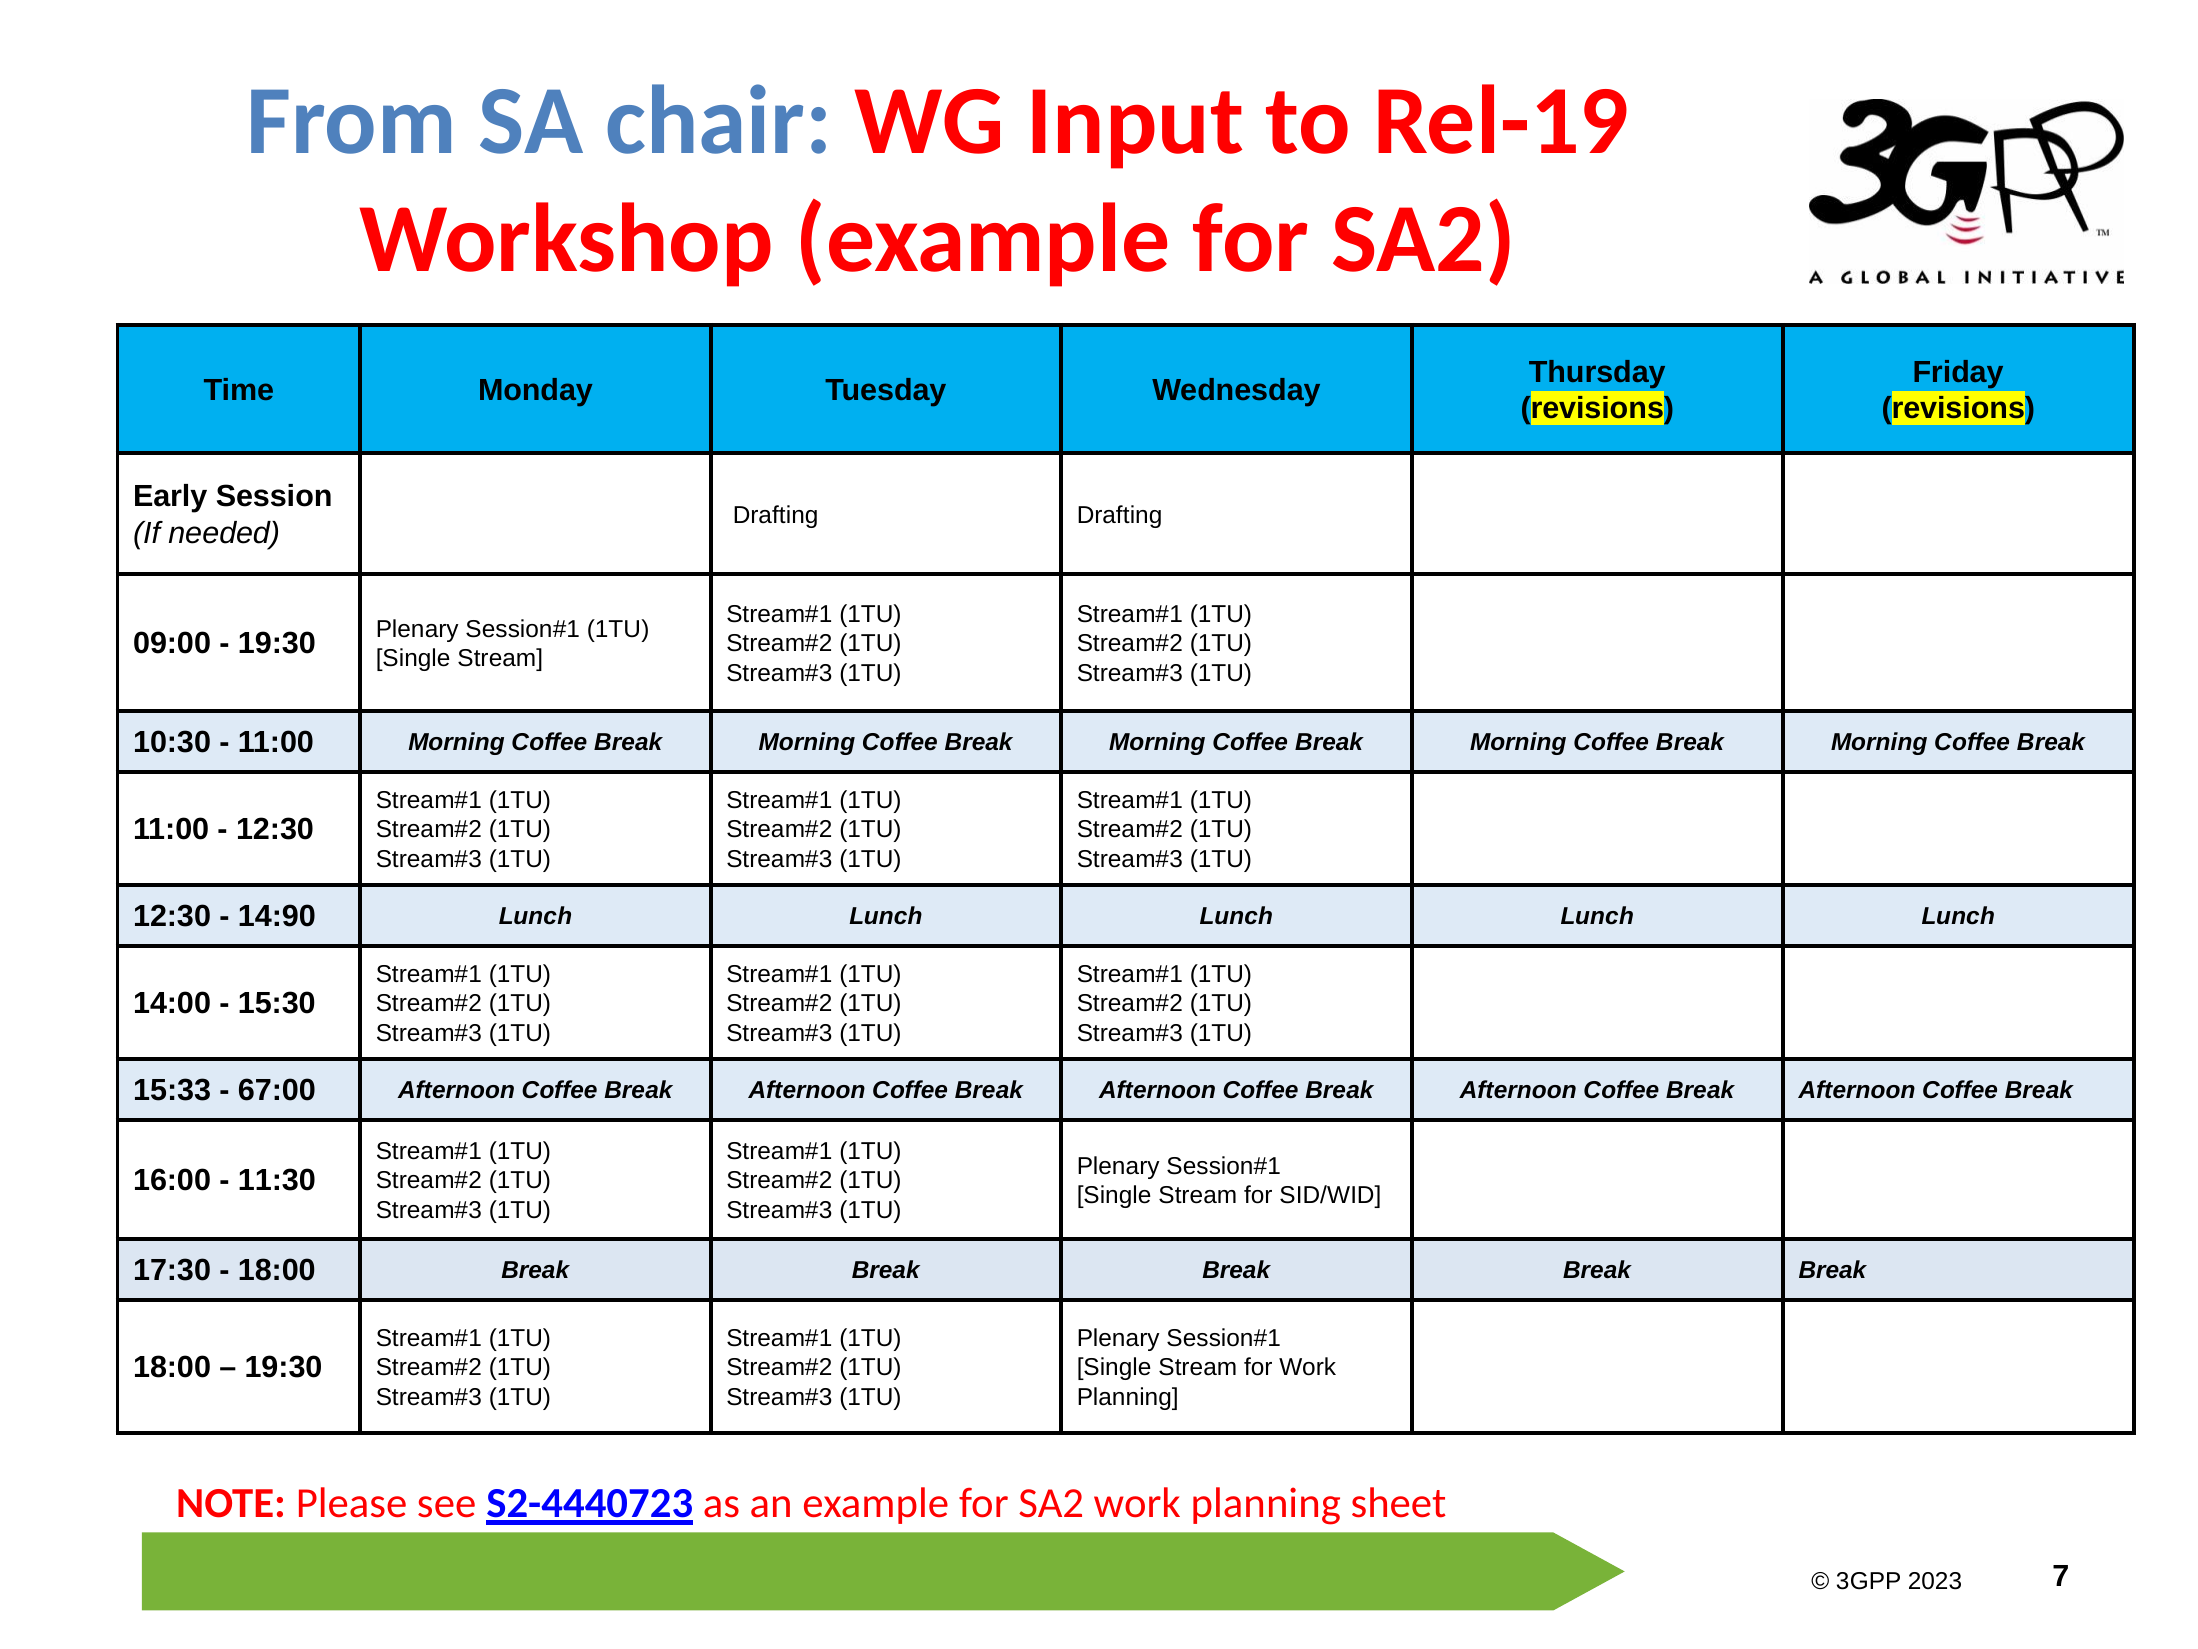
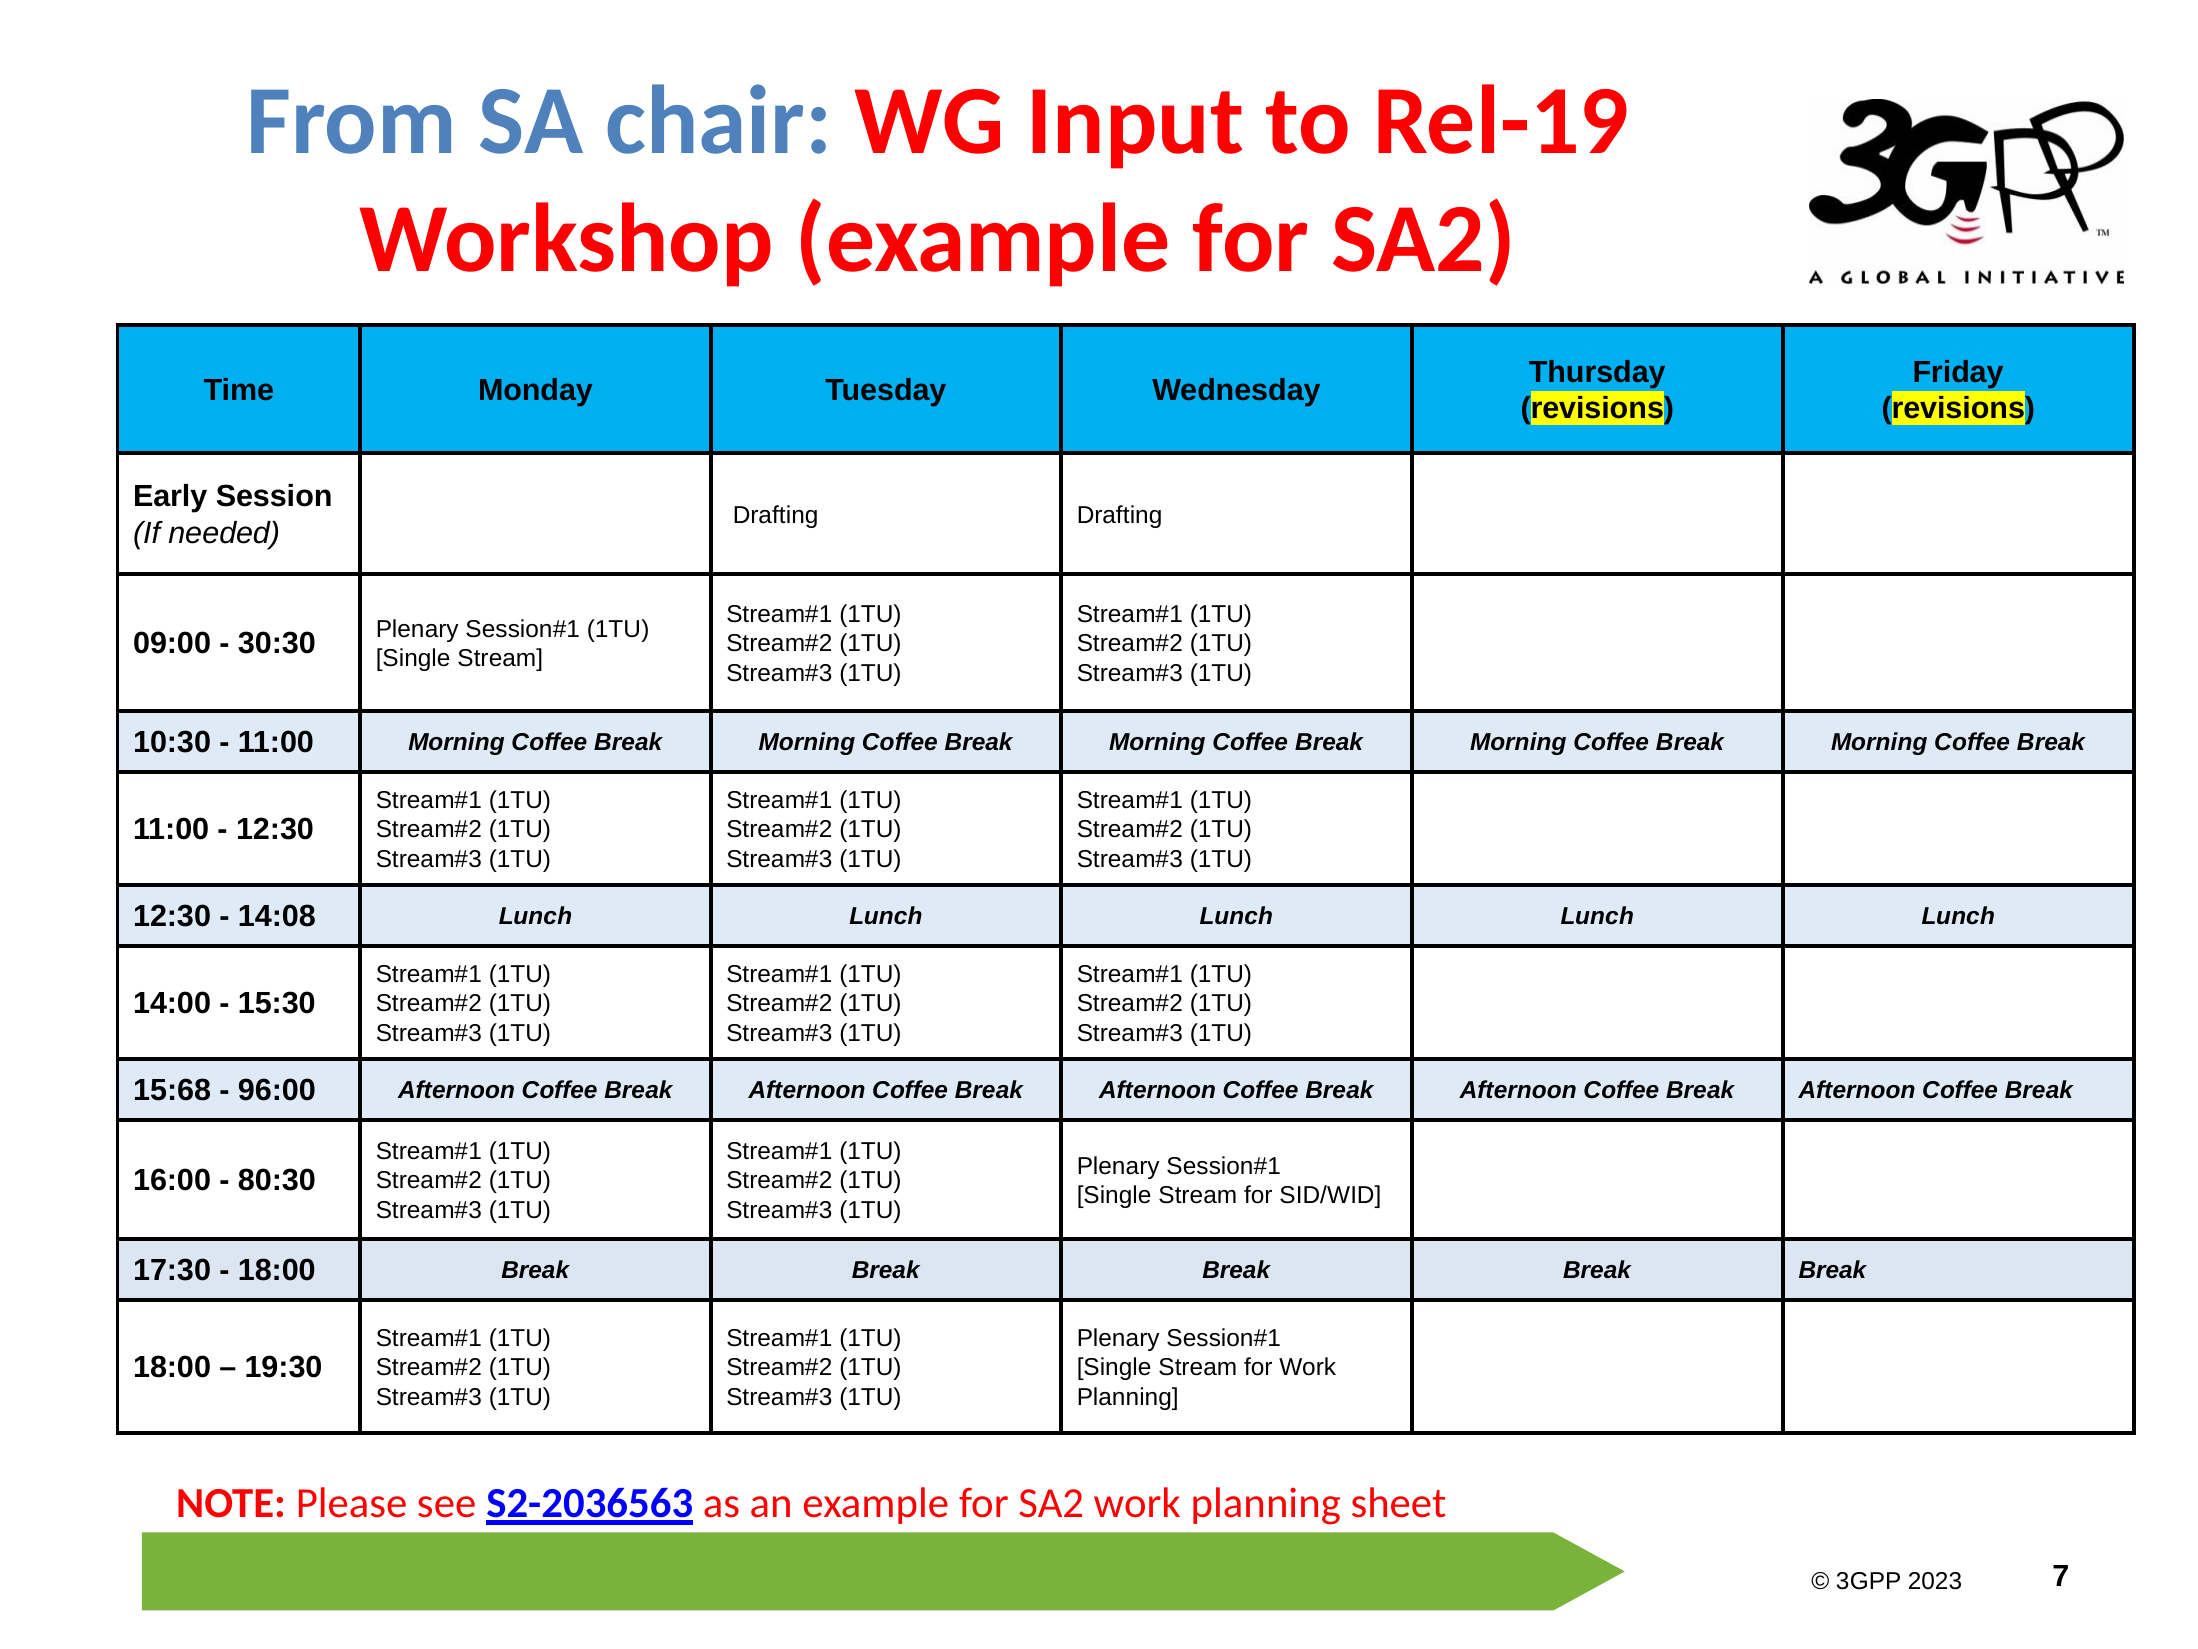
19:30: 19:30 -> 30:30 (277, 644)
14:90: 14:90 -> 14:08 (277, 916)
15:33: 15:33 -> 15:68 (172, 1090)
67:00: 67:00 -> 96:00 (277, 1090)
11:30: 11:30 -> 80:30 (277, 1180)
S2-4440723: S2-4440723 -> S2-2036563 (590, 1503)
